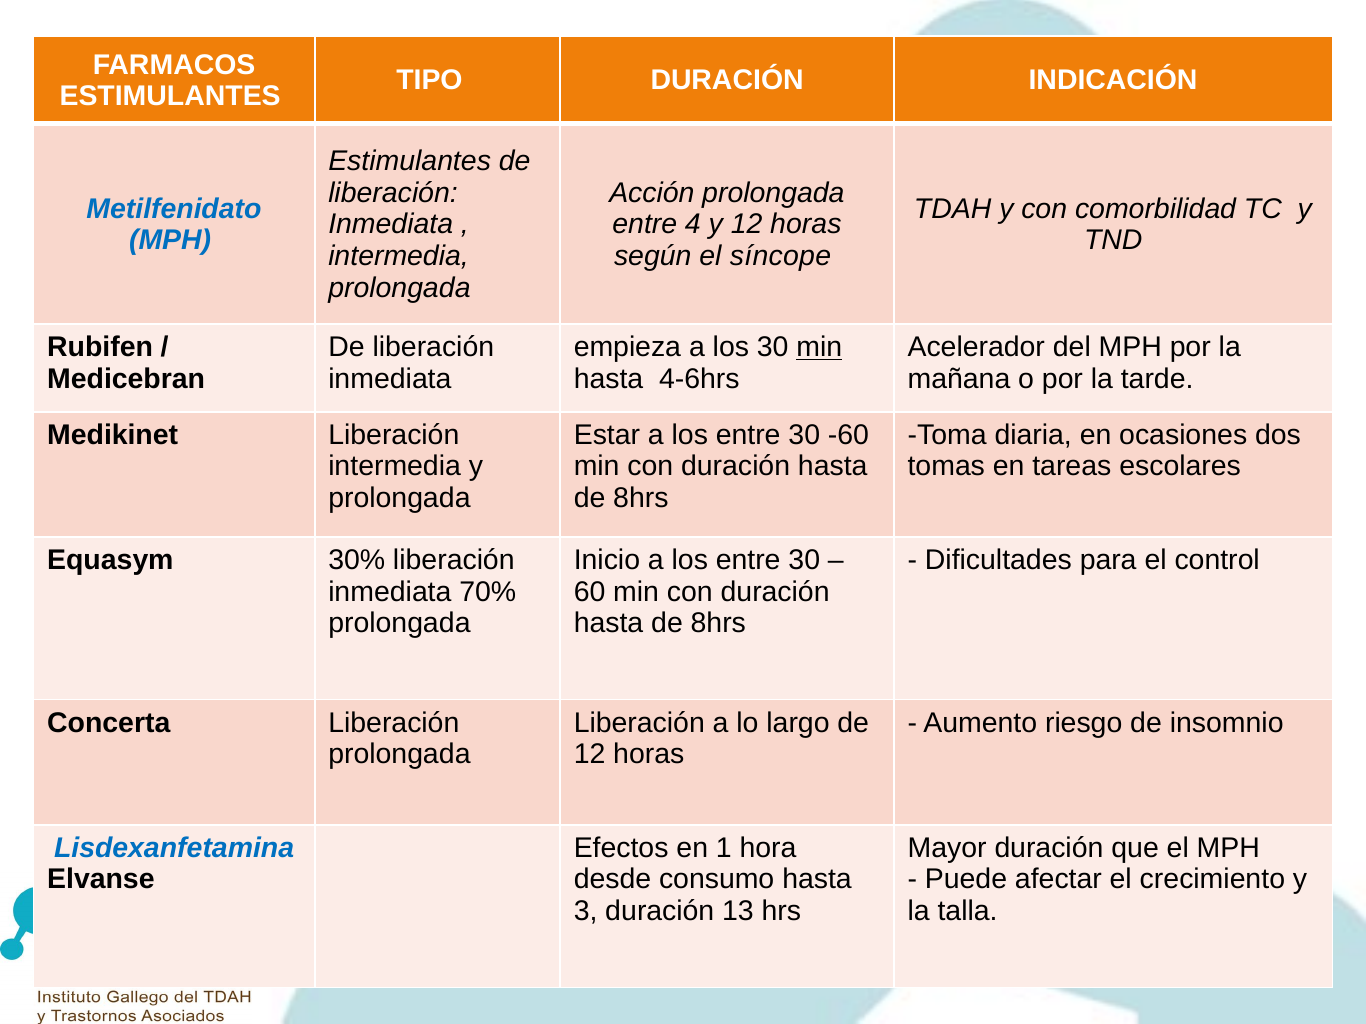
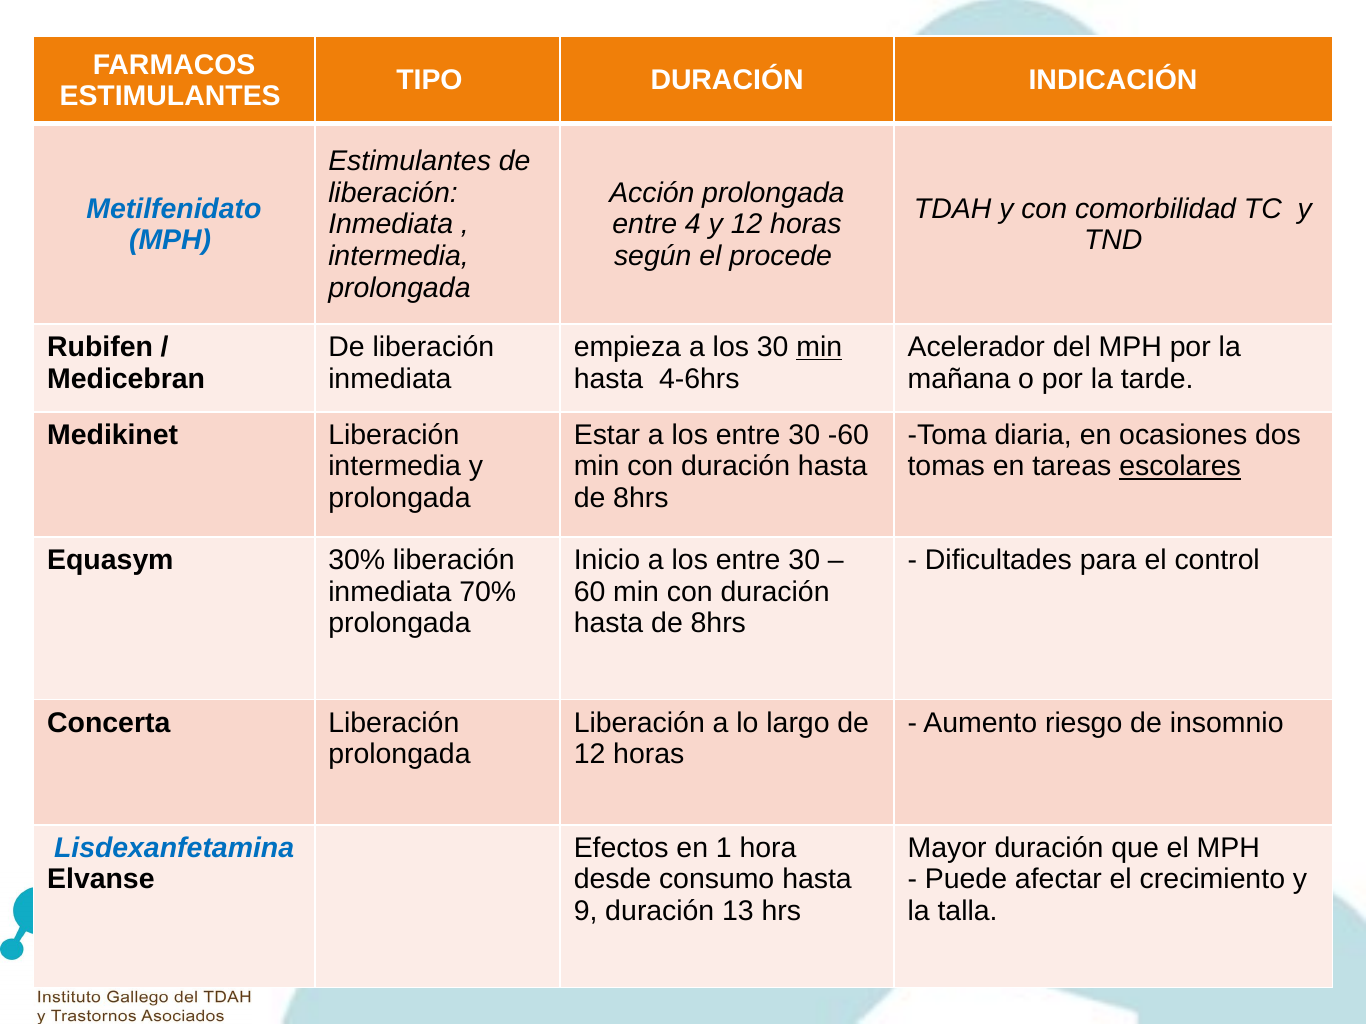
síncope: síncope -> procede (781, 256)
escolares underline: none -> present (1180, 467)
3: 3 -> 9 (586, 912)
